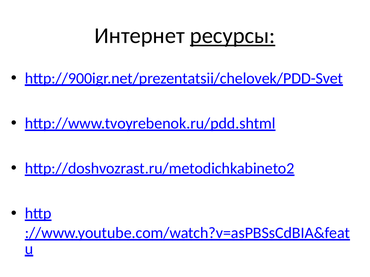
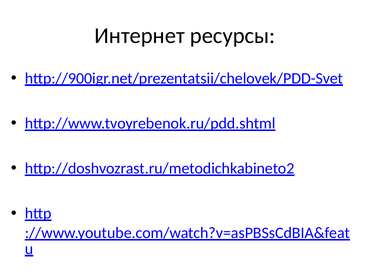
ресурсы underline: present -> none (233, 36)
